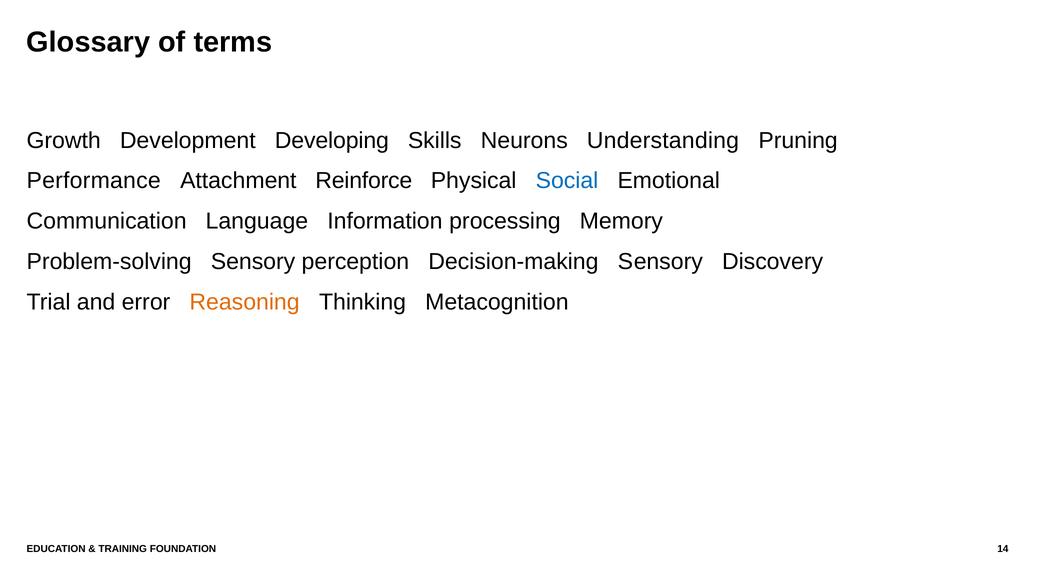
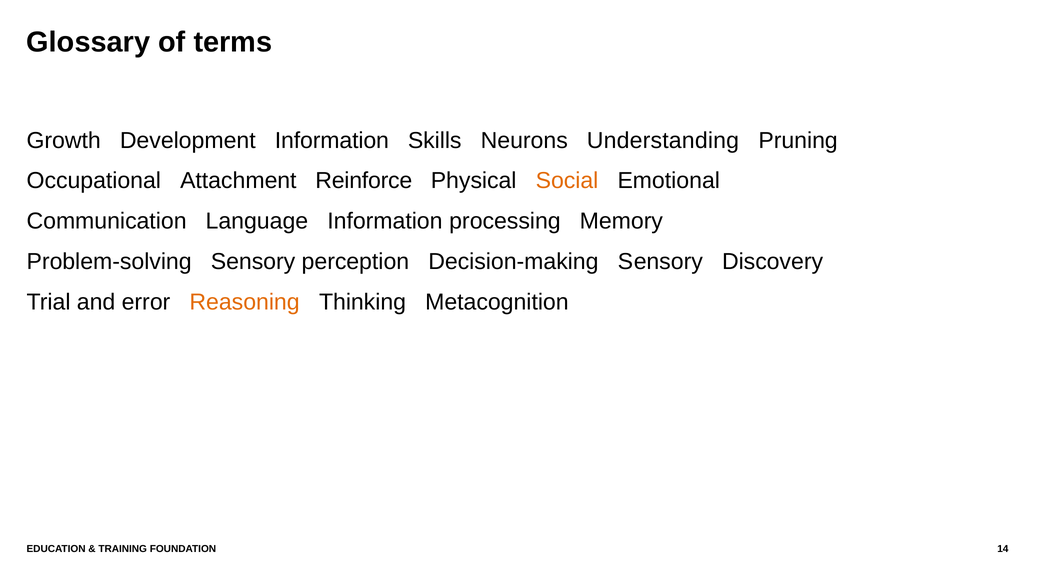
Development Developing: Developing -> Information (332, 140)
Performance: Performance -> Occupational (94, 181)
Social colour: blue -> orange (567, 181)
